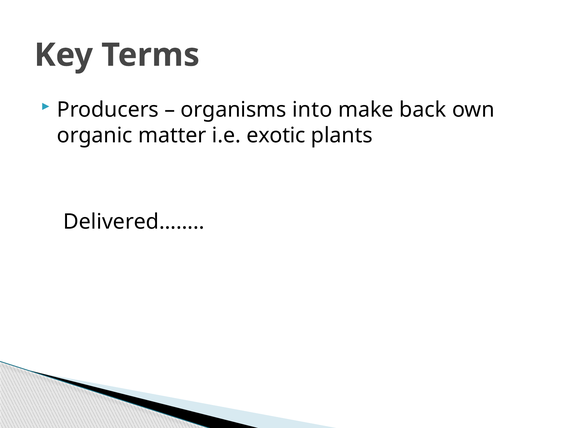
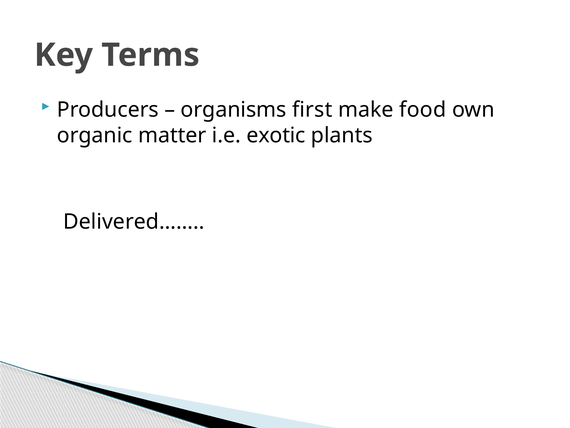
into: into -> first (312, 109)
back: back -> food (423, 109)
